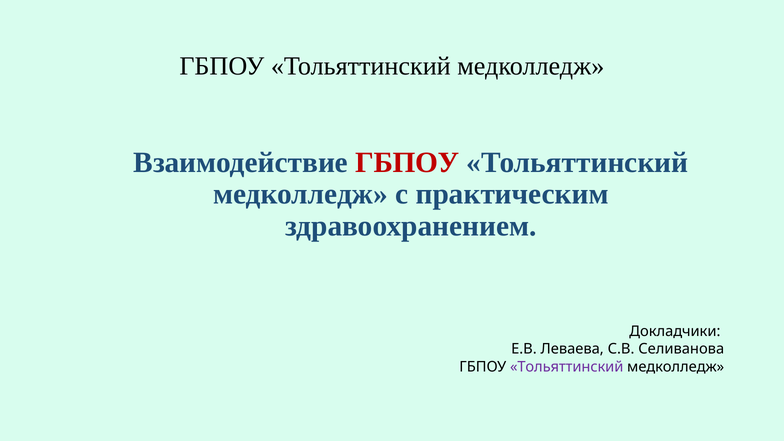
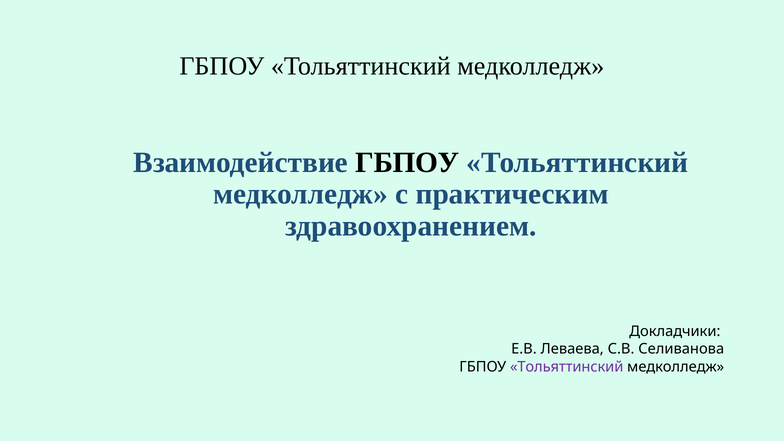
ГБПОУ colour: red -> black (407, 162)
